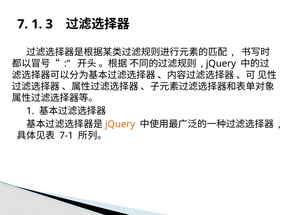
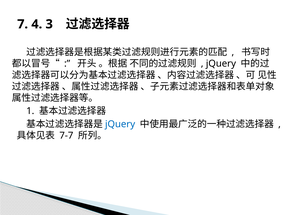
7 1: 1 -> 4 (37, 24)
jQuery colour: orange -> blue (120, 124)
7-1: 7-1 -> 7-7 (66, 136)
